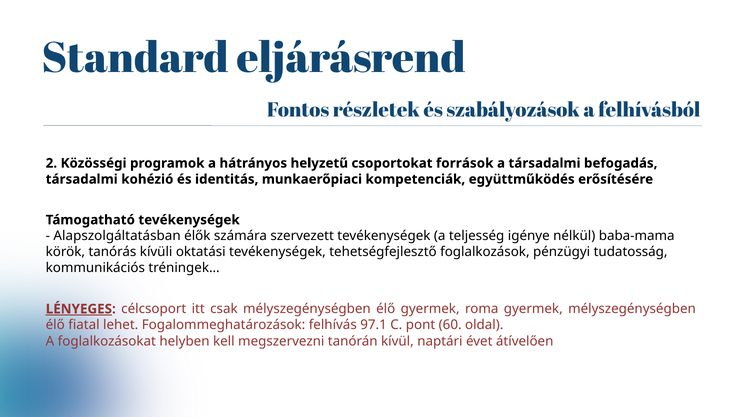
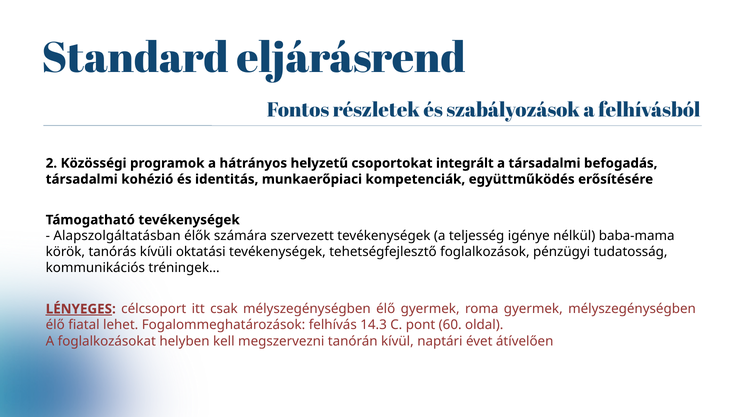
források: források -> integrált (465, 163)
97.1: 97.1 -> 14.3 (374, 325)
